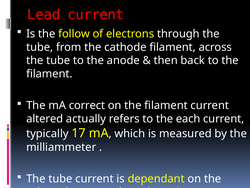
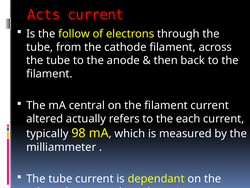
Lead: Lead -> Acts (44, 15)
correct: correct -> central (87, 105)
17: 17 -> 98 (79, 133)
